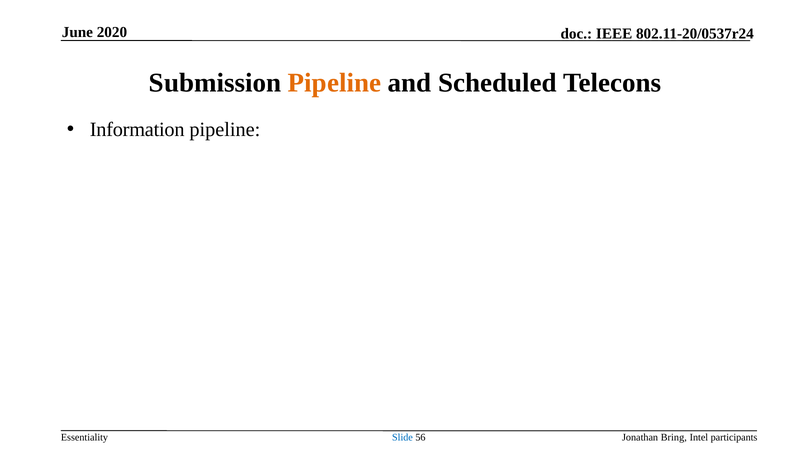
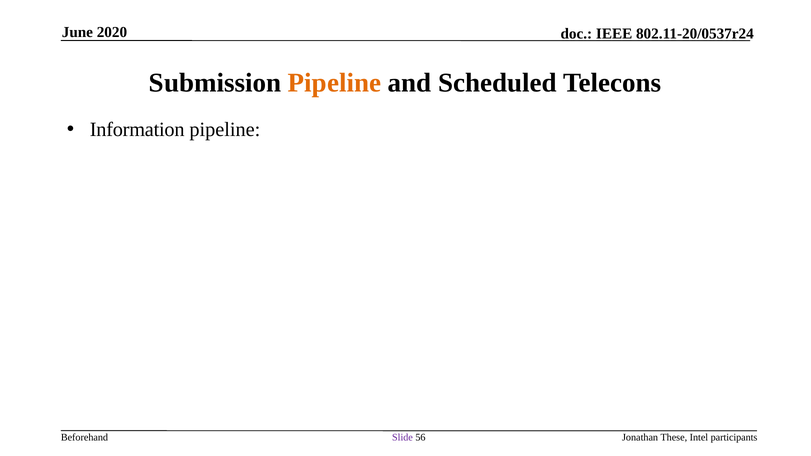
Essentiality: Essentiality -> Beforehand (84, 437)
Slide colour: blue -> purple (402, 438)
Bring: Bring -> These (674, 438)
